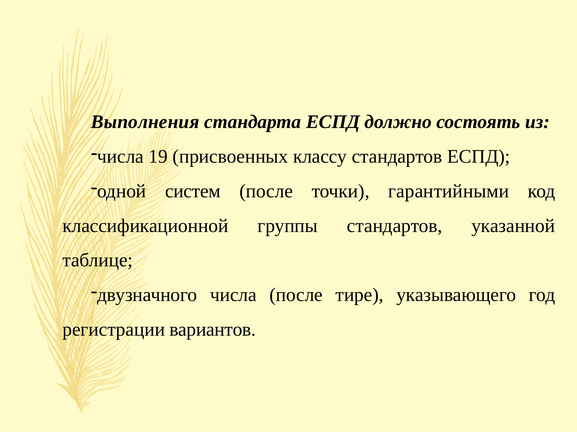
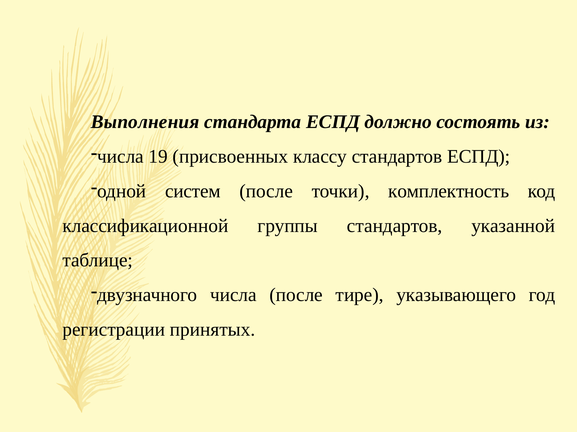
гарантийными: гарантийными -> комплектность (449, 191)
вариантов: вариантов -> принятых (213, 330)
